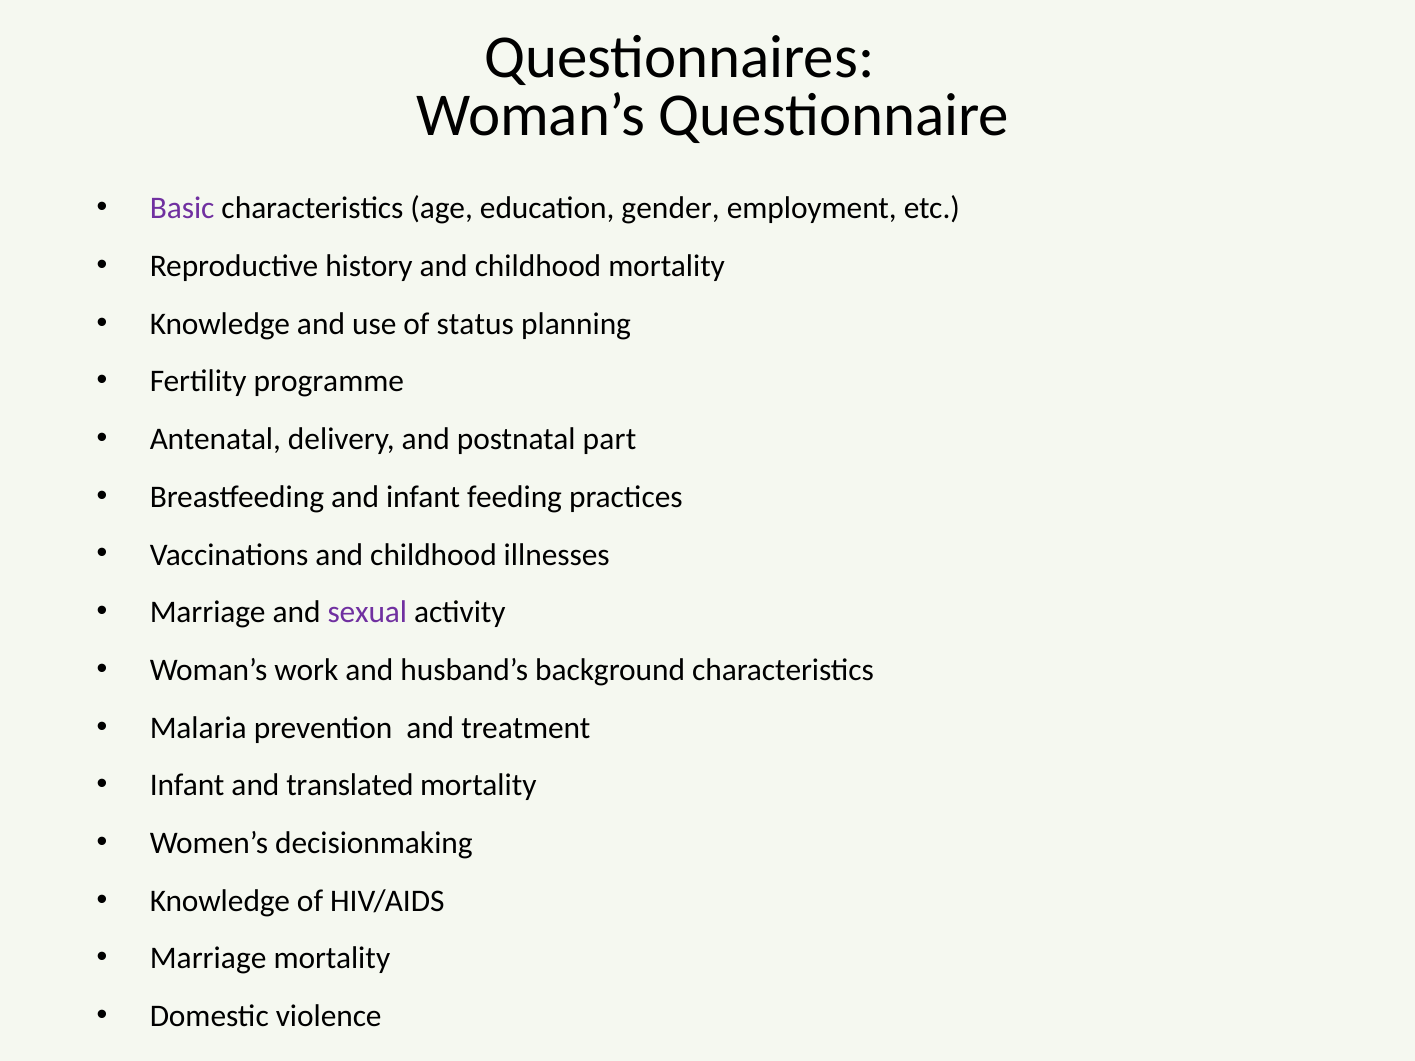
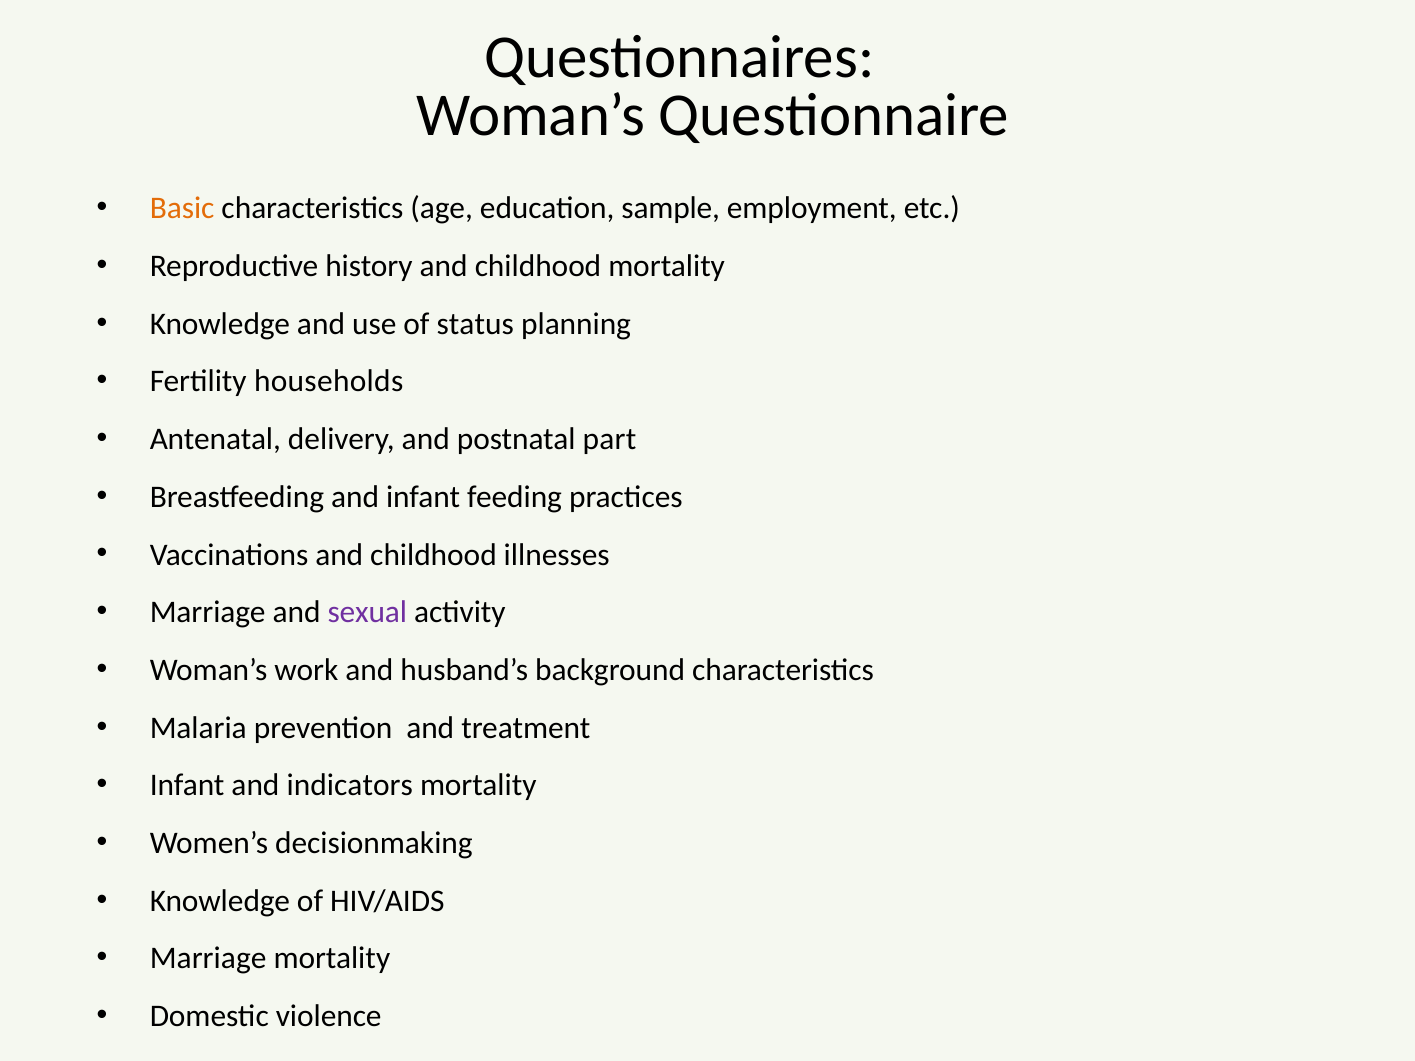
Basic colour: purple -> orange (182, 209)
gender: gender -> sample (671, 209)
programme: programme -> households (329, 382)
translated: translated -> indicators (350, 786)
